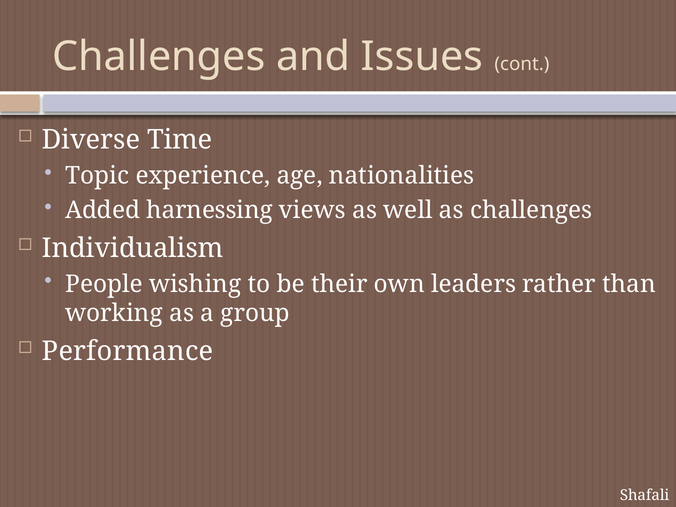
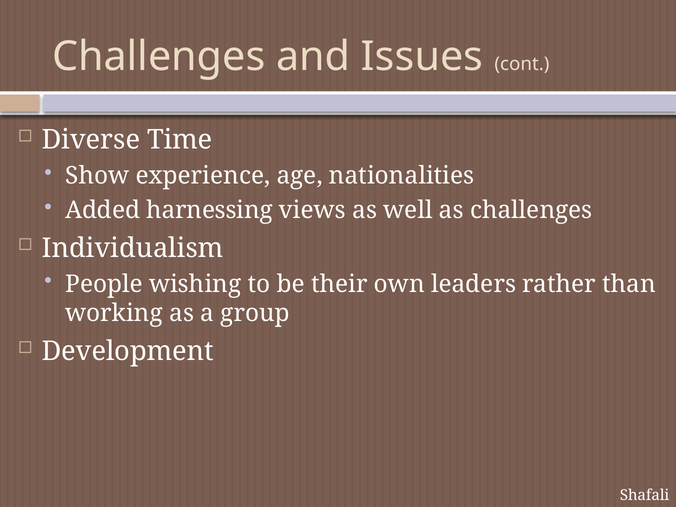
Topic: Topic -> Show (97, 176)
Performance: Performance -> Development (128, 351)
